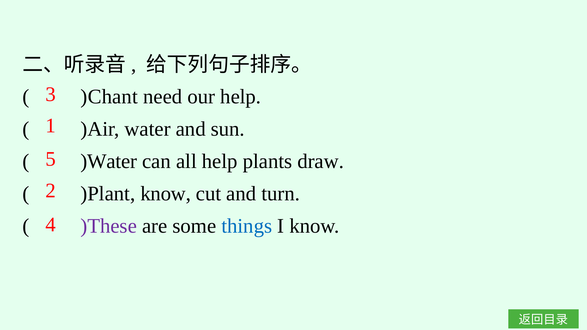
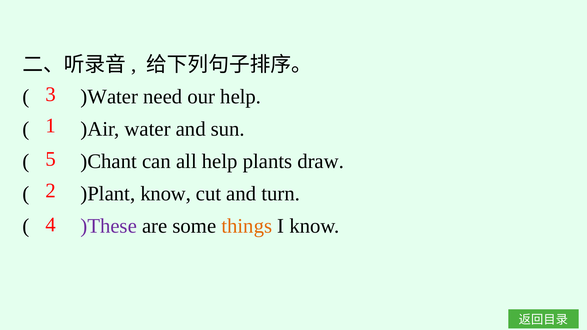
)Chant: )Chant -> )Water (109, 97)
)Water: )Water -> )Chant (109, 161)
things colour: blue -> orange (247, 226)
